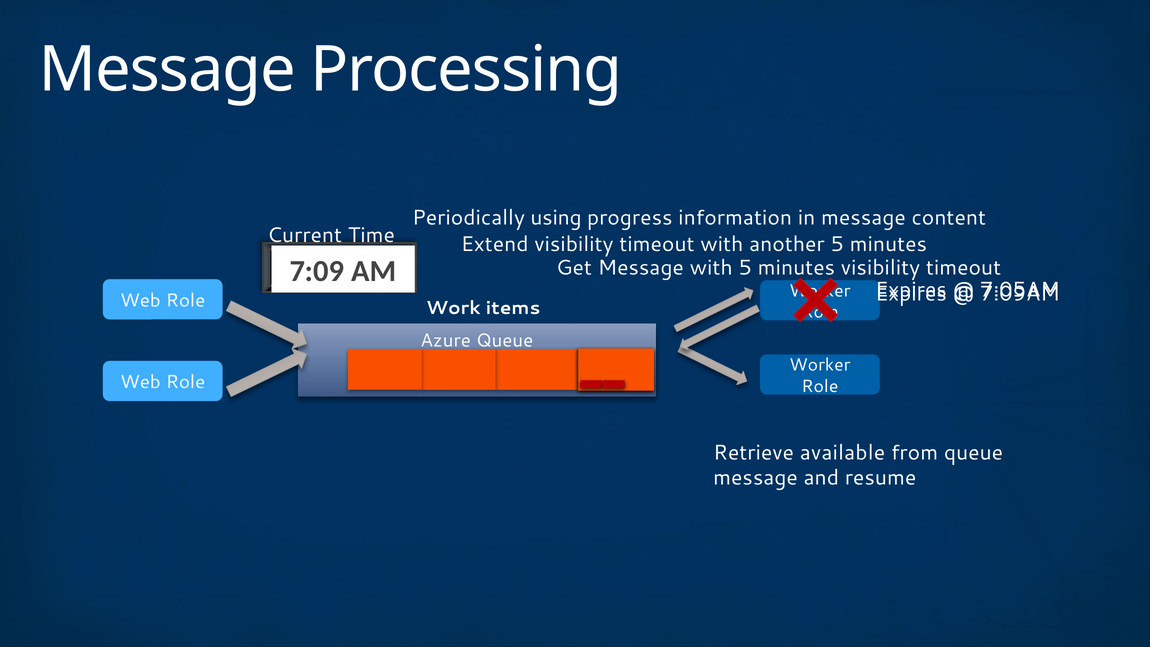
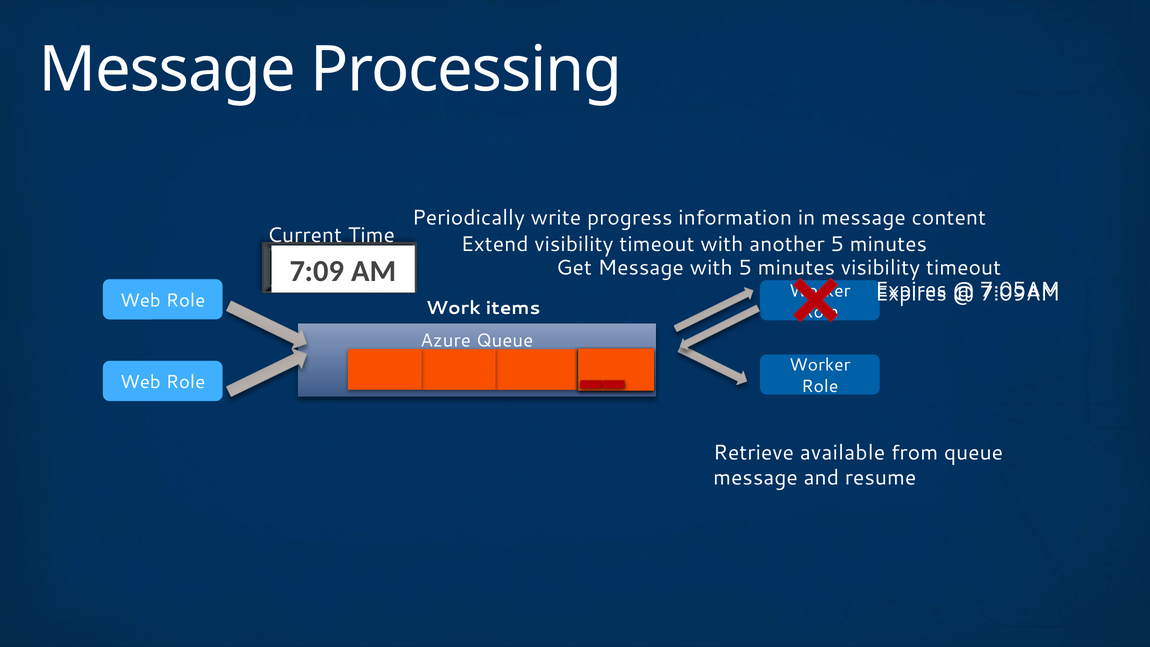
using: using -> write (556, 218)
